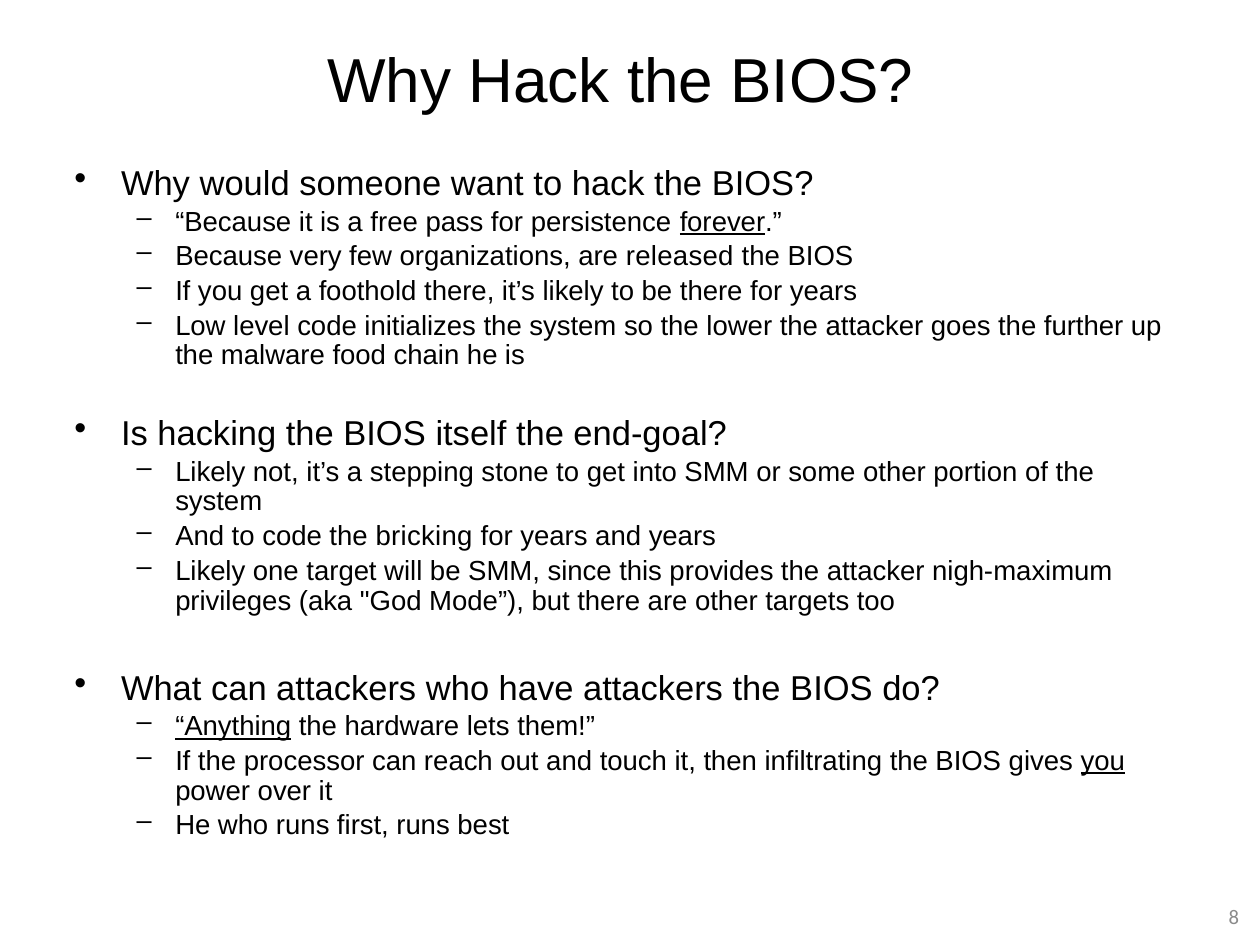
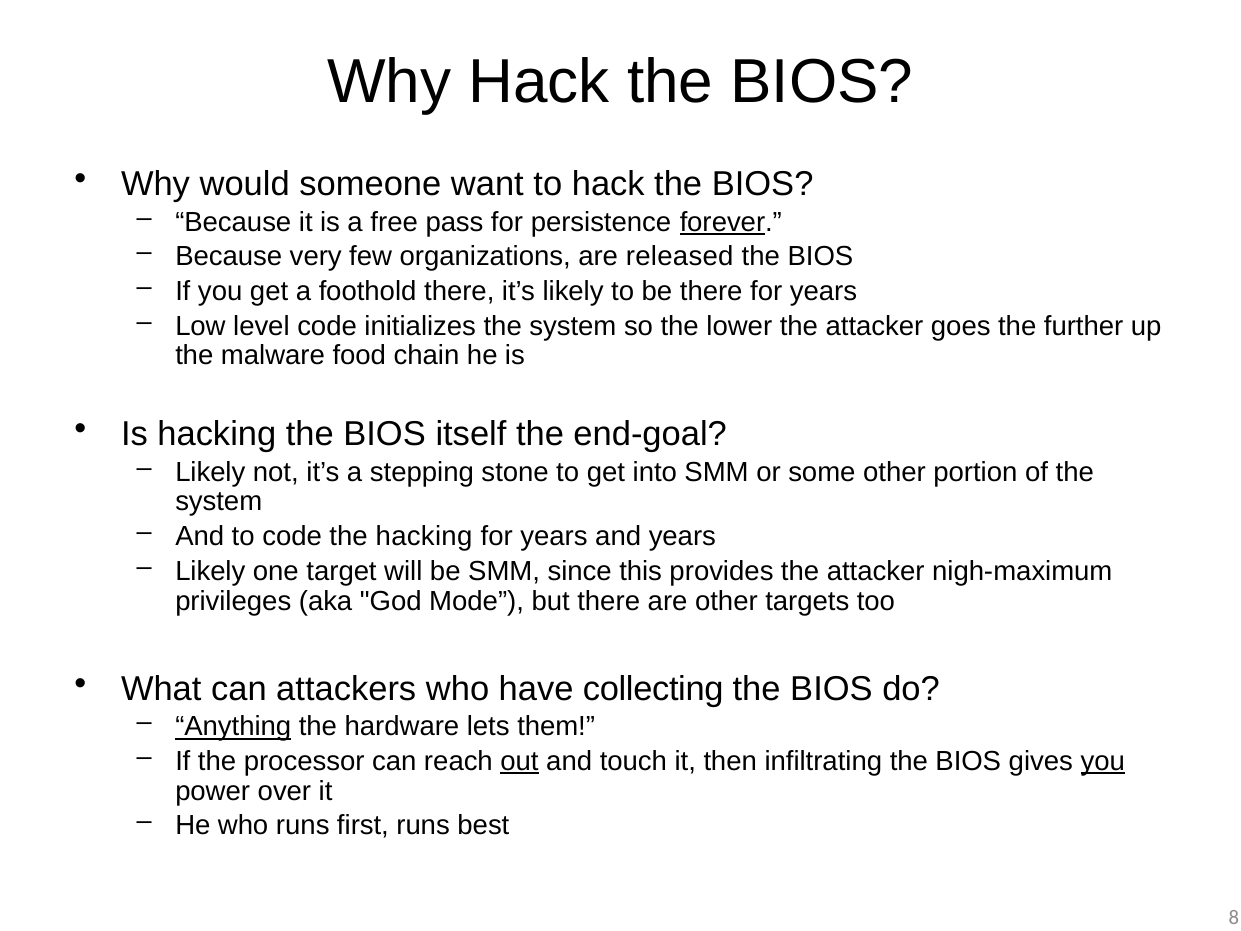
the bricking: bricking -> hacking (424, 536)
have attackers: attackers -> collecting (653, 689)
out underline: none -> present (520, 761)
